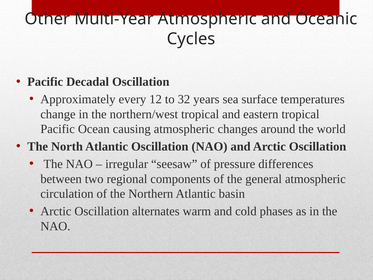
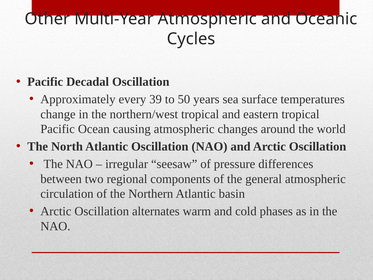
12: 12 -> 39 (156, 99)
32: 32 -> 50 (184, 99)
